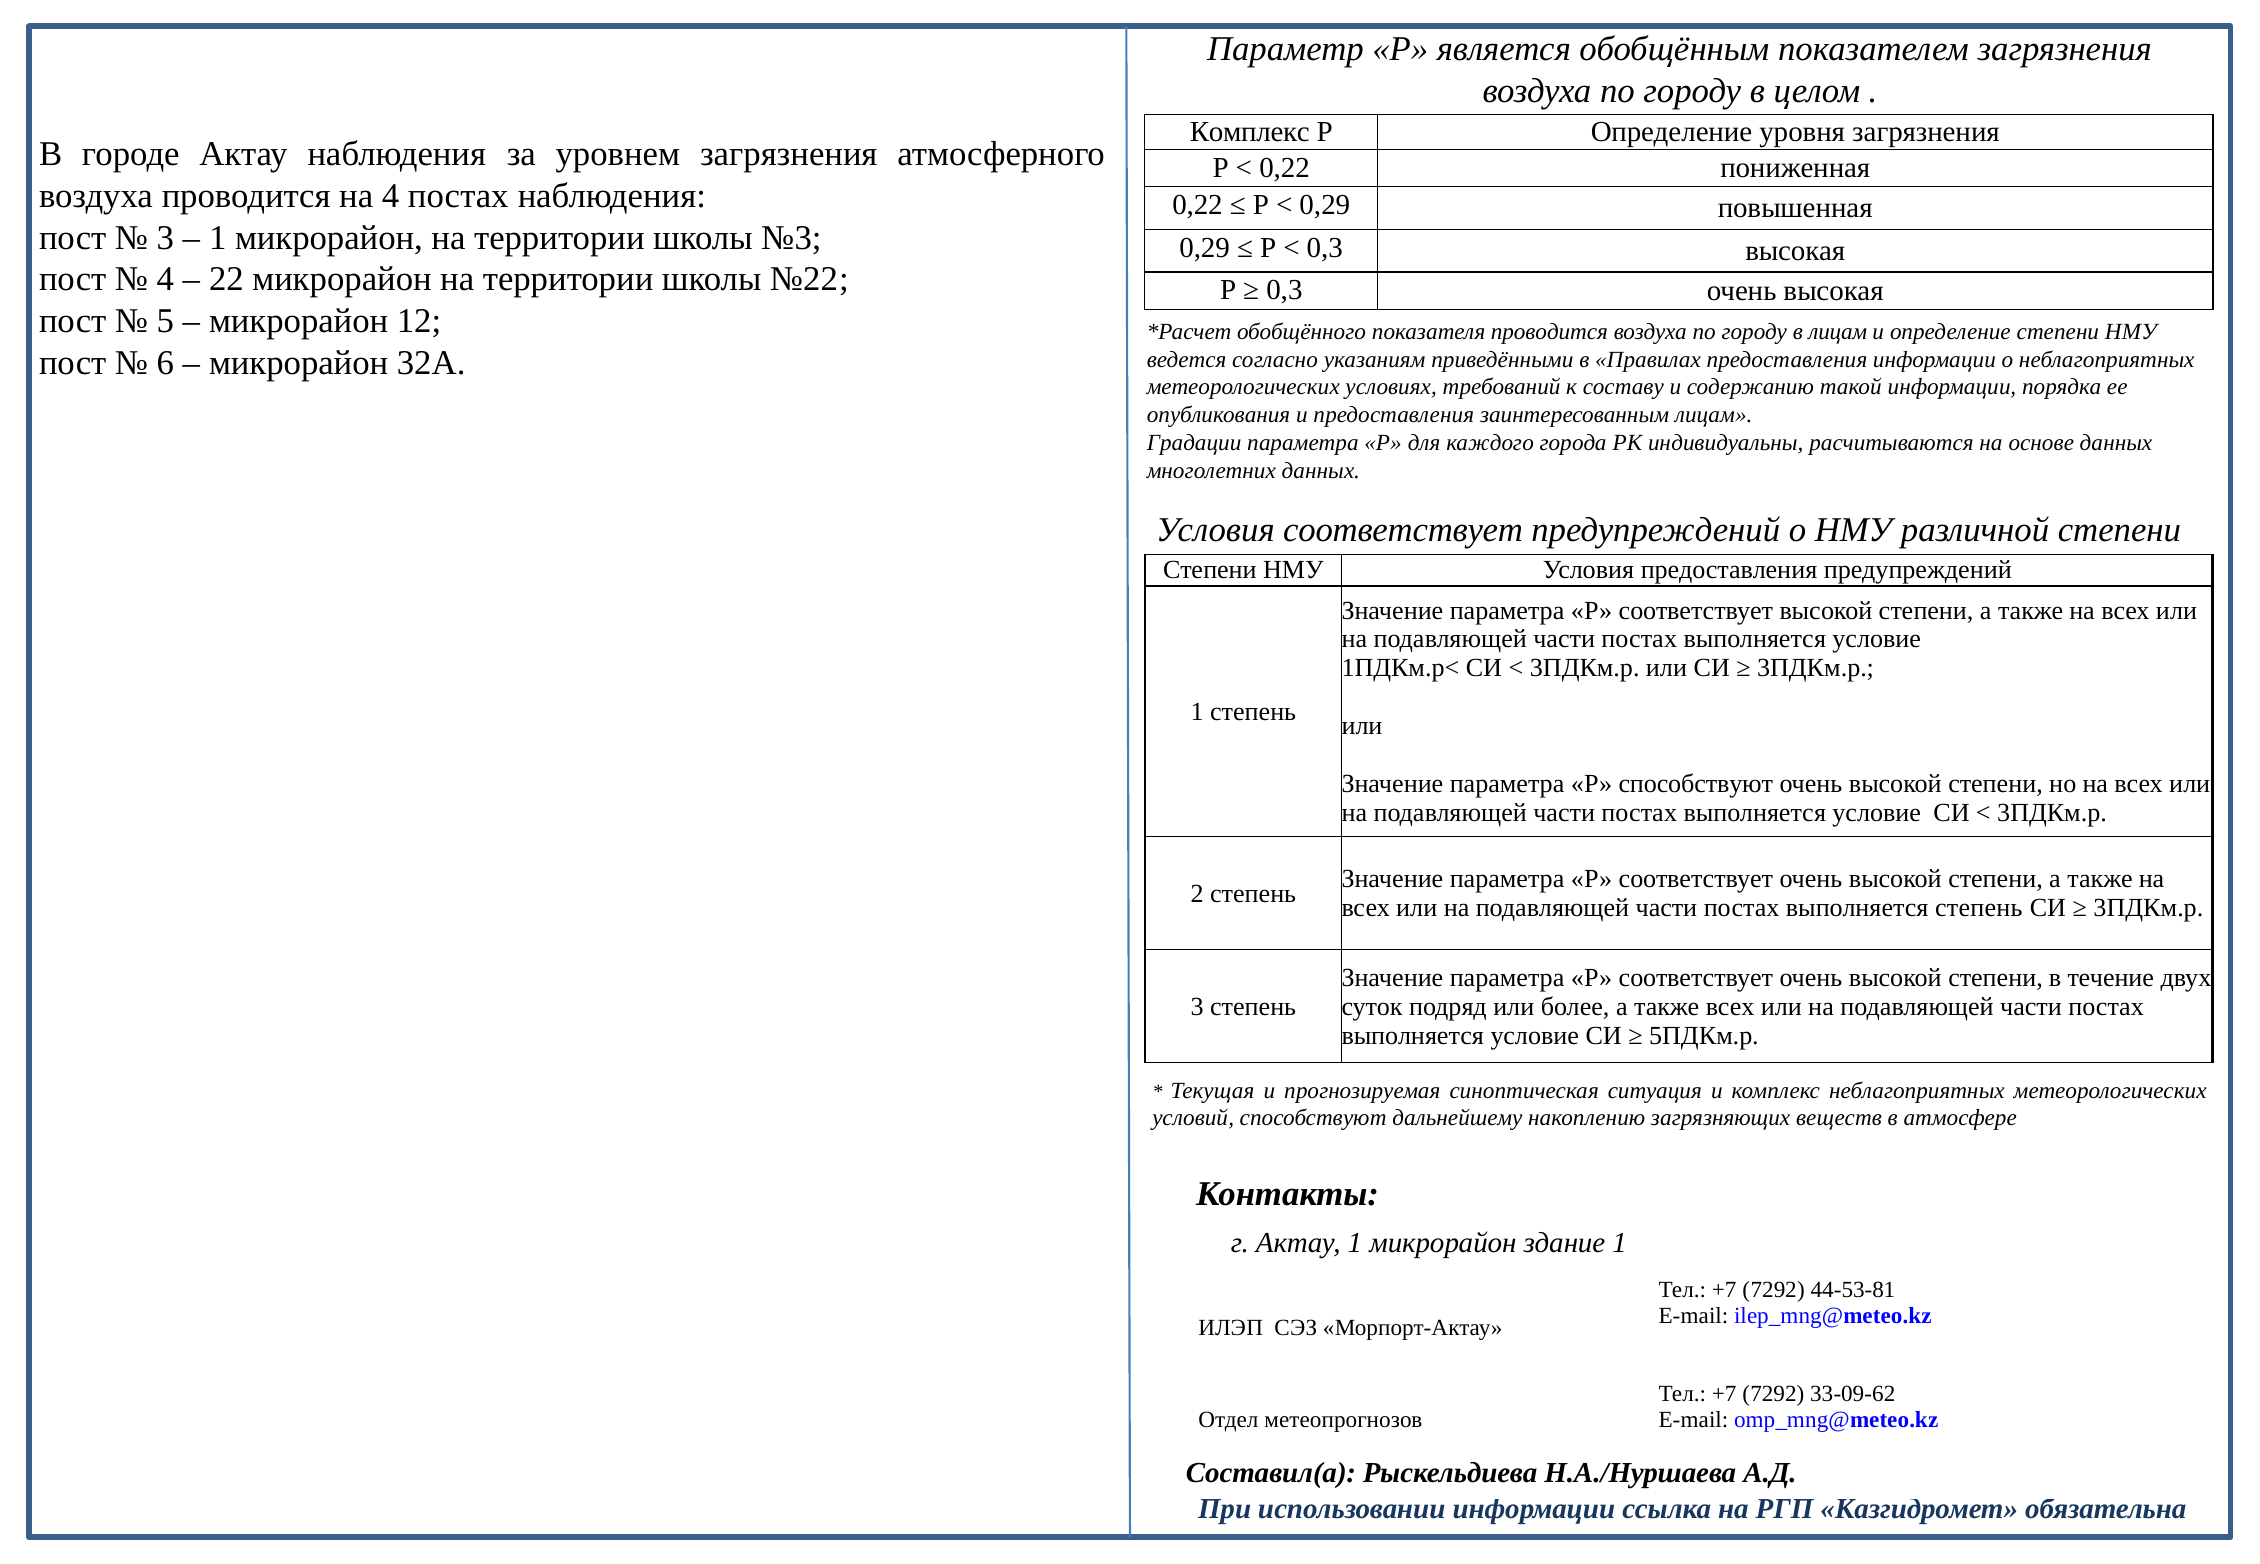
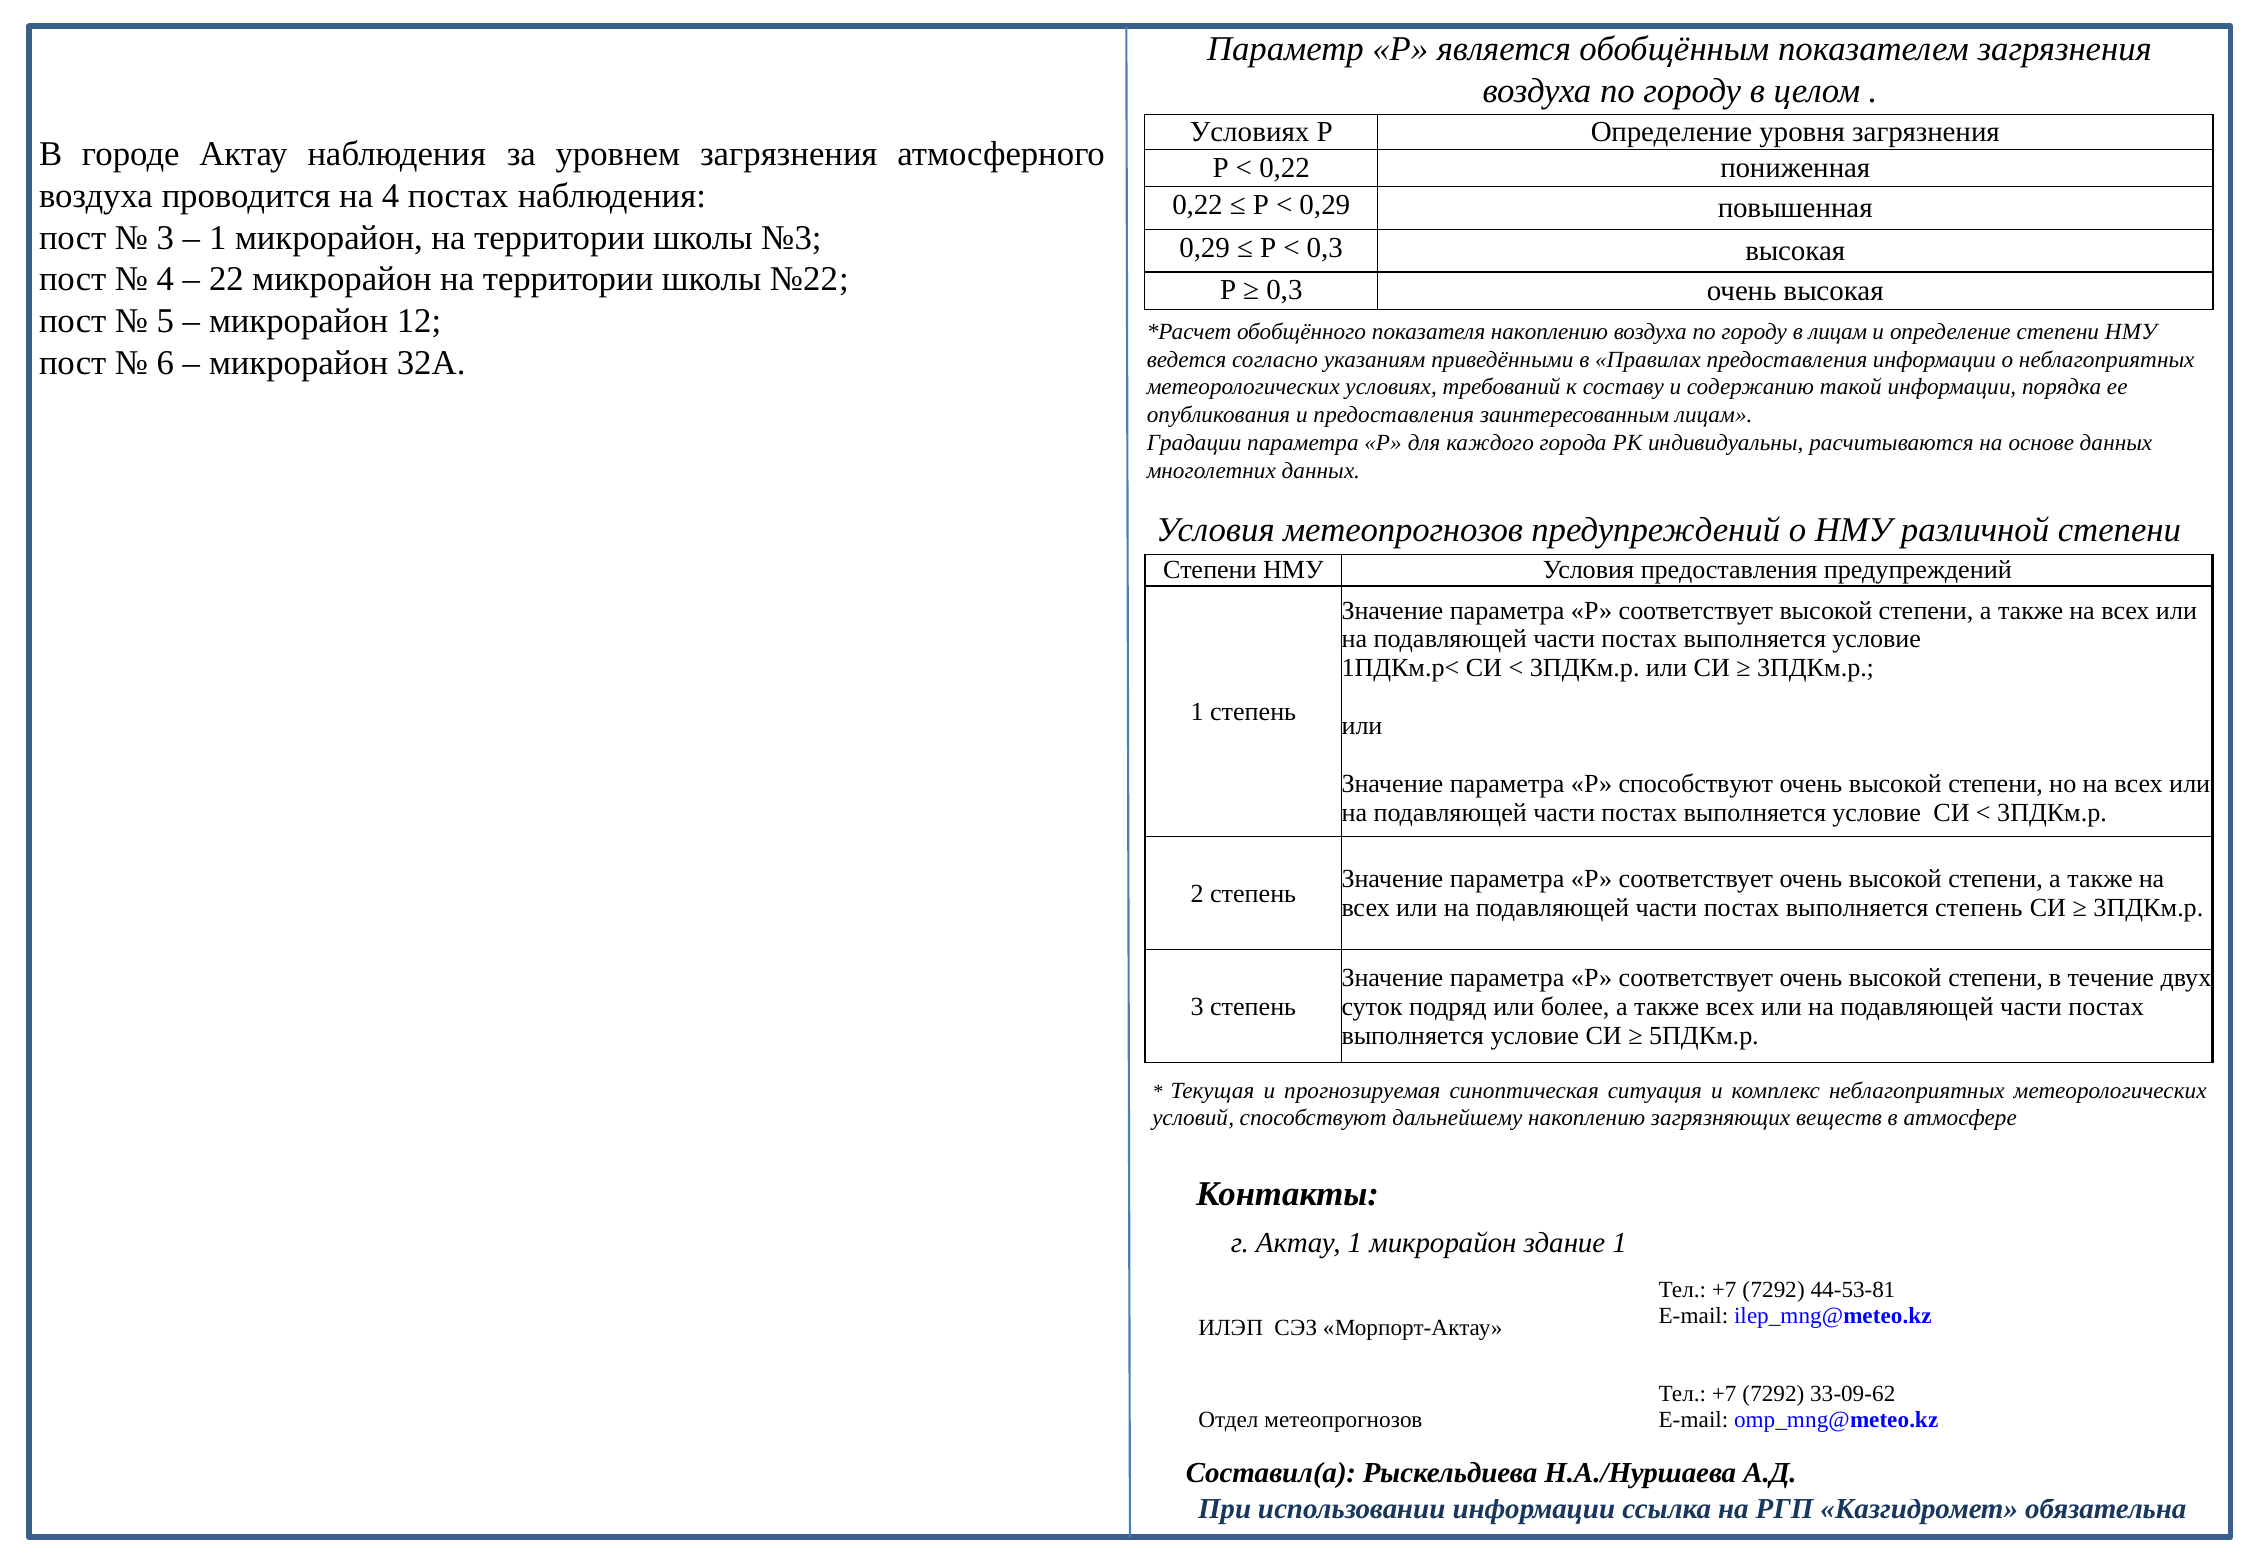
Комплекс: Комплекс -> Условиях (1250, 132)
показателя проводится: проводится -> накоплению (1549, 332)
Условия соответствует: соответствует -> метеопрогнозов (1403, 530)
